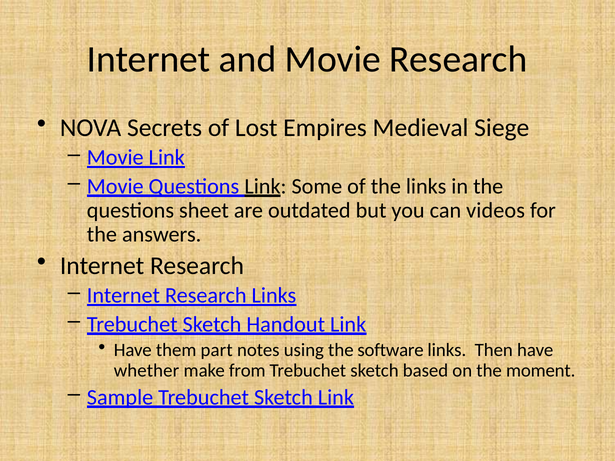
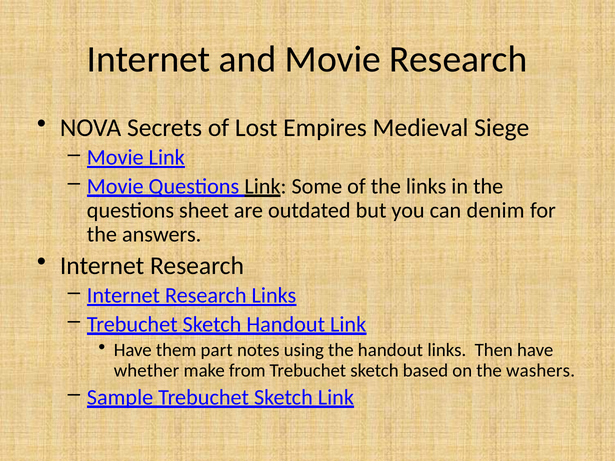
videos: videos -> denim (496, 211)
the software: software -> handout (390, 350)
moment: moment -> washers (541, 371)
